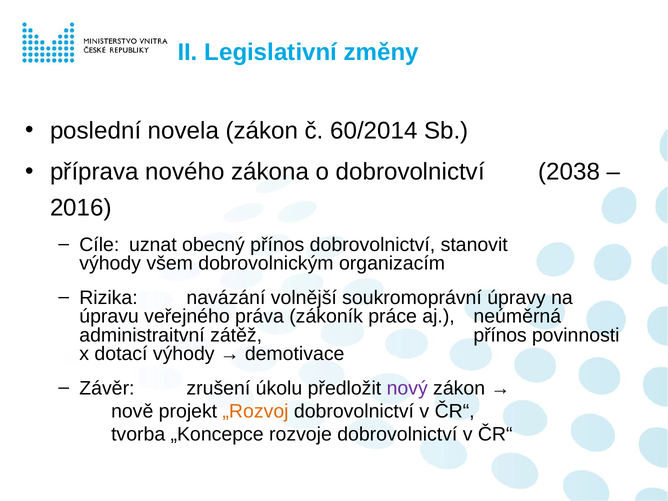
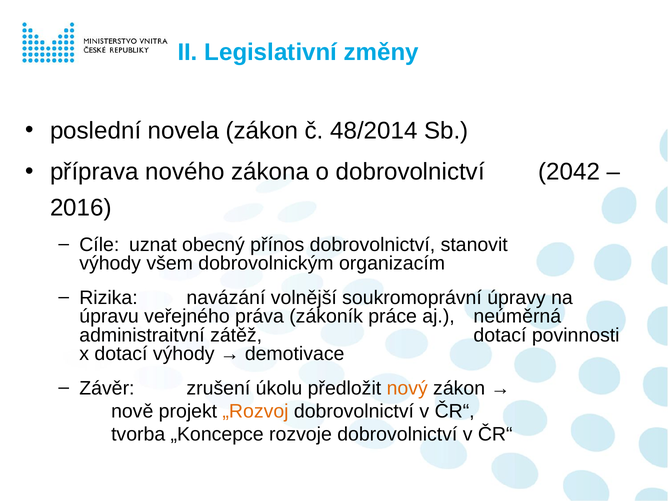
60/2014: 60/2014 -> 48/2014 (374, 131)
2038: 2038 -> 2042 (569, 172)
zátěž přínos: přínos -> dotací (500, 335)
nový colour: purple -> orange (407, 388)
